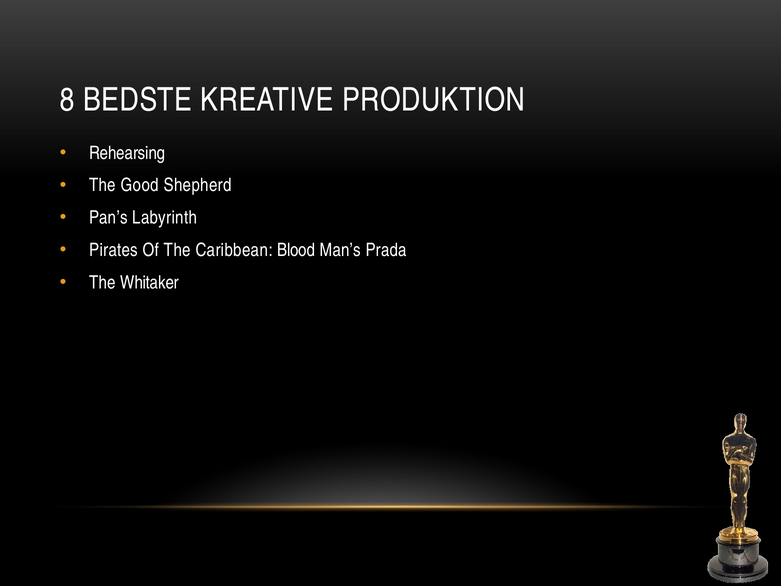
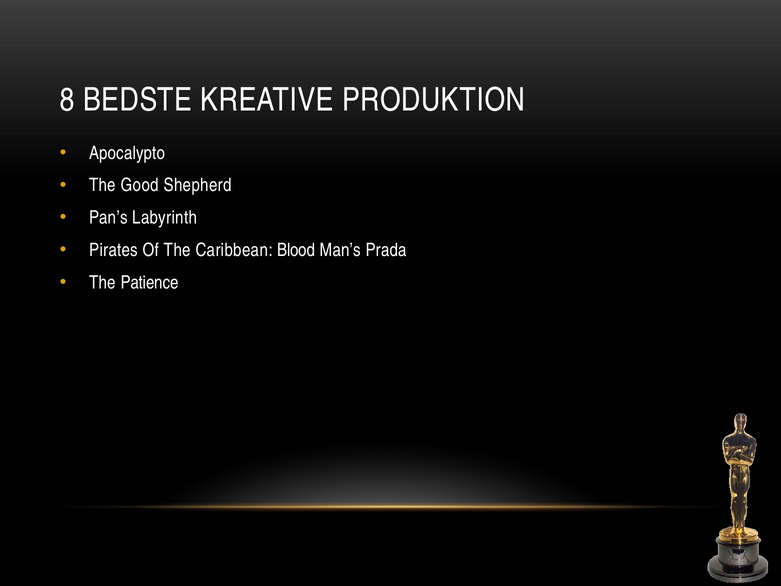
Rehearsing: Rehearsing -> Apocalypto (127, 153)
Whitaker: Whitaker -> Patience (150, 282)
